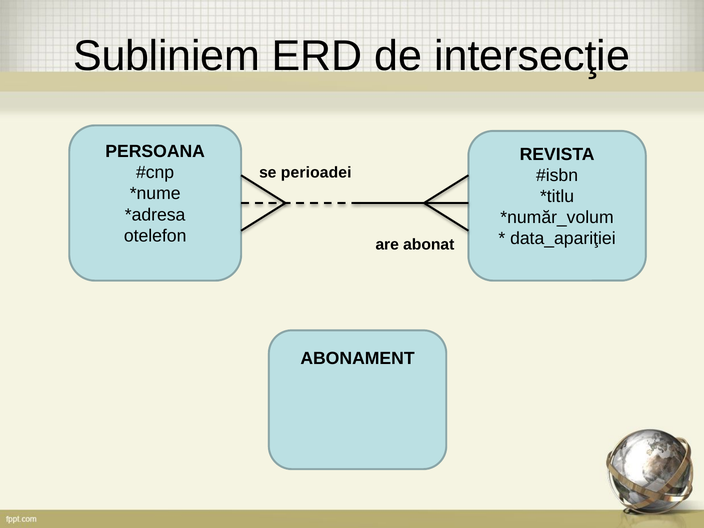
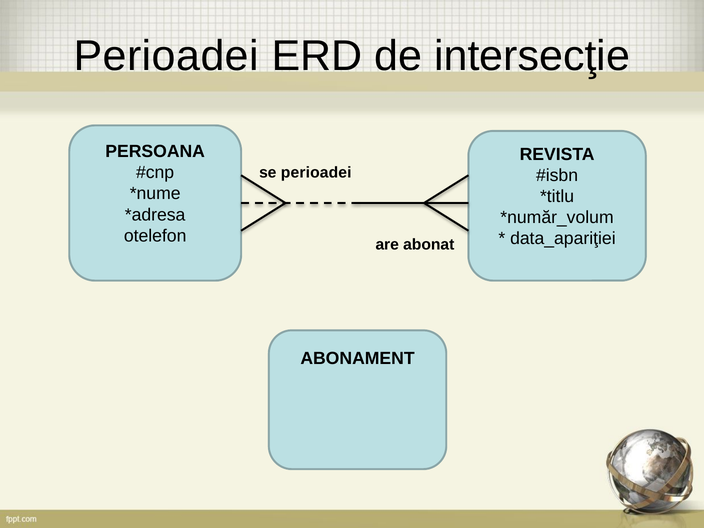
Subliniem: Subliniem -> Perioadei (166, 56)
